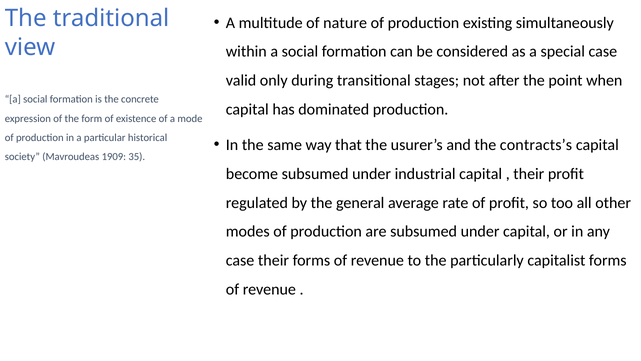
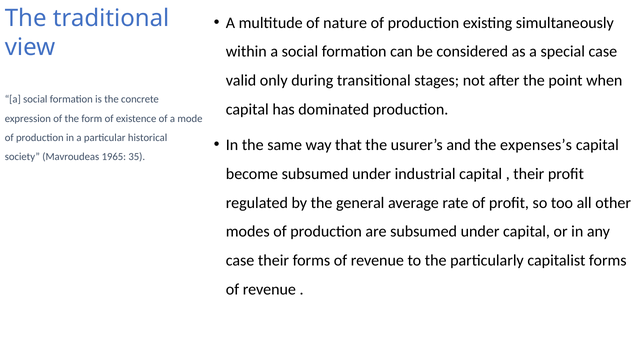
contracts’s: contracts’s -> expenses’s (536, 145)
1909: 1909 -> 1965 (114, 157)
